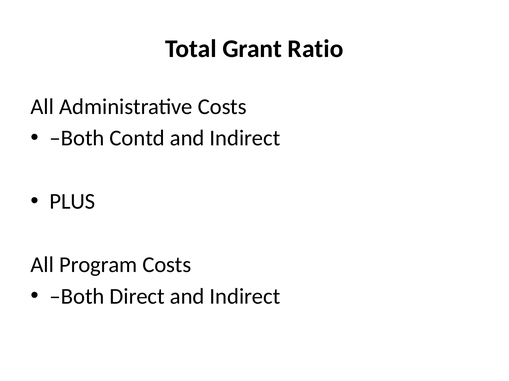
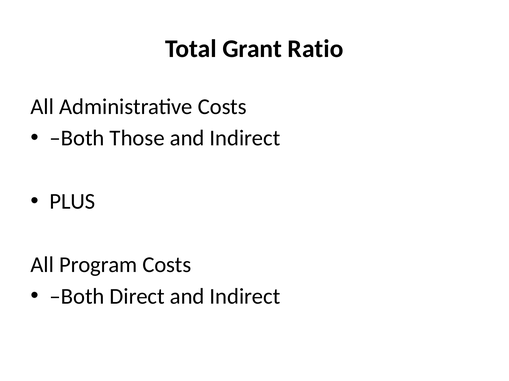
Contd: Contd -> Those (137, 138)
